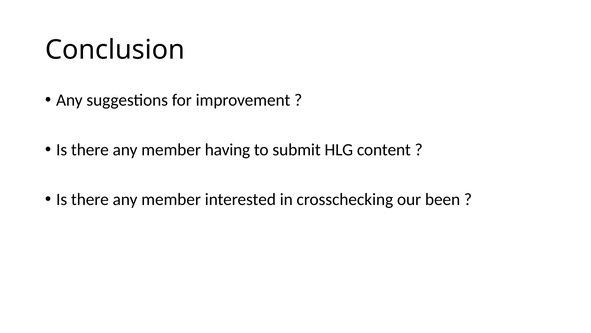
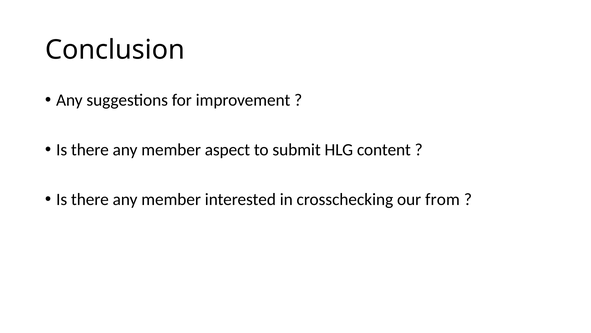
having: having -> aspect (227, 149)
been: been -> from (442, 199)
